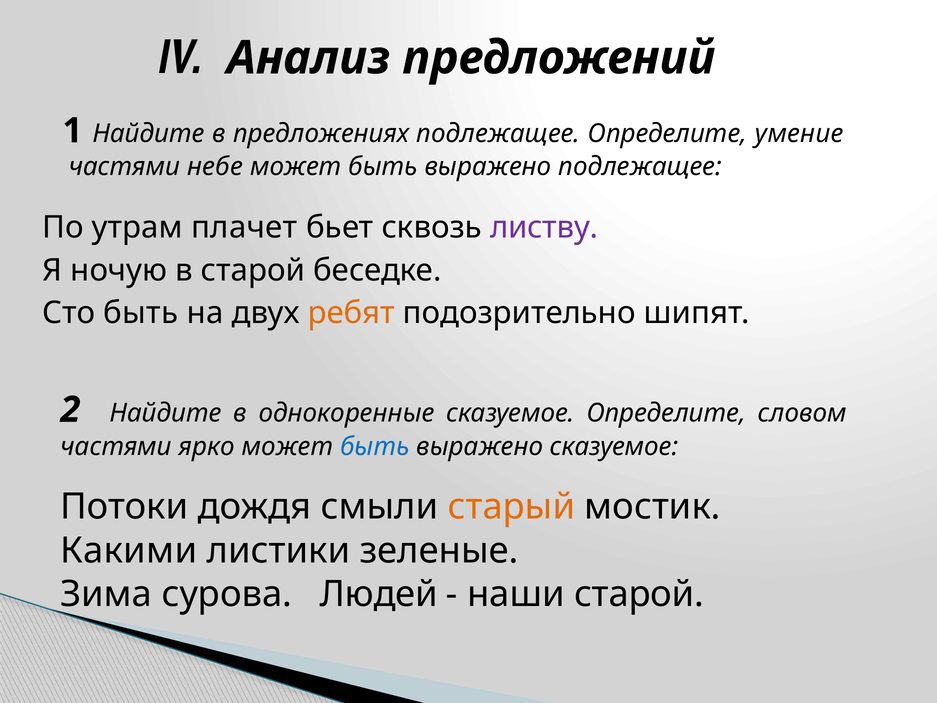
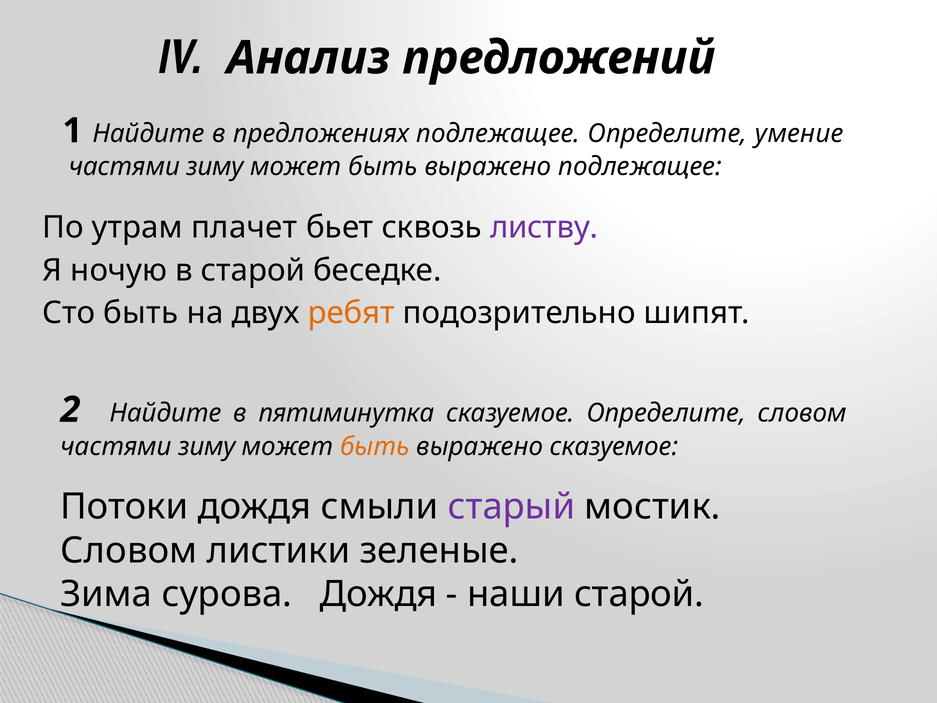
небе: небе -> зиму (215, 167)
однокоренные: однокоренные -> пятиминутка (347, 413)
ярко: ярко -> зиму (207, 446)
быть colour: blue -> orange (375, 446)
старый colour: orange -> purple (511, 507)
Какими: Какими -> Словом (129, 550)
сурова Людей: Людей -> Дождя (379, 594)
